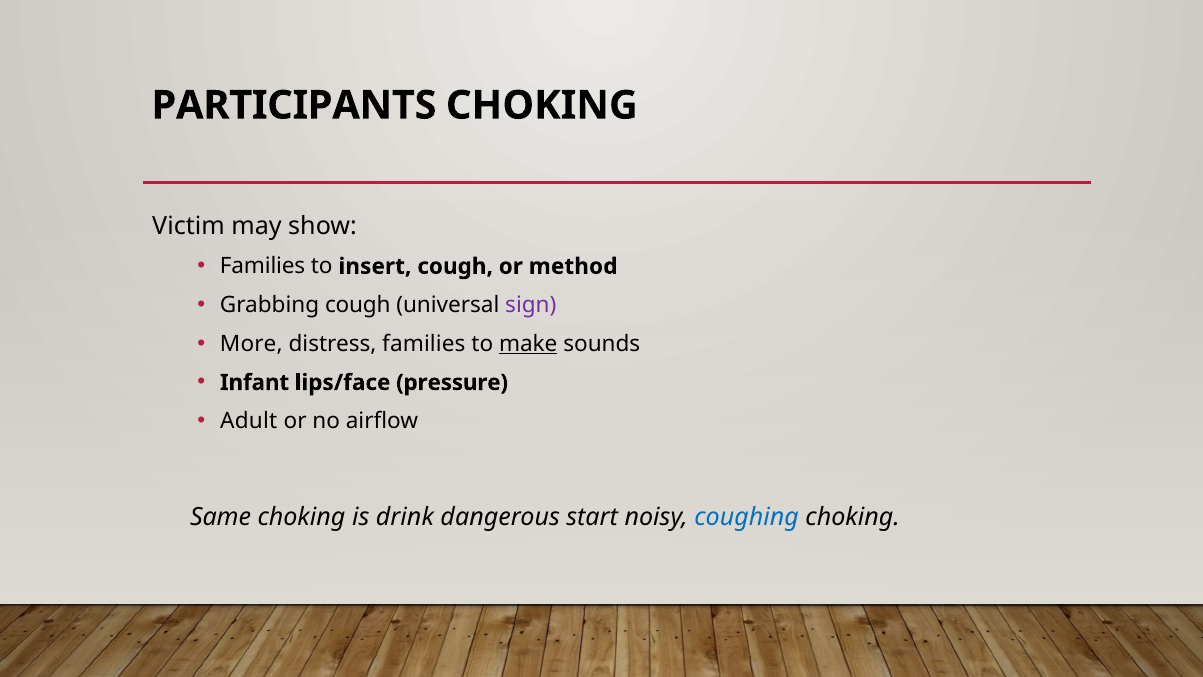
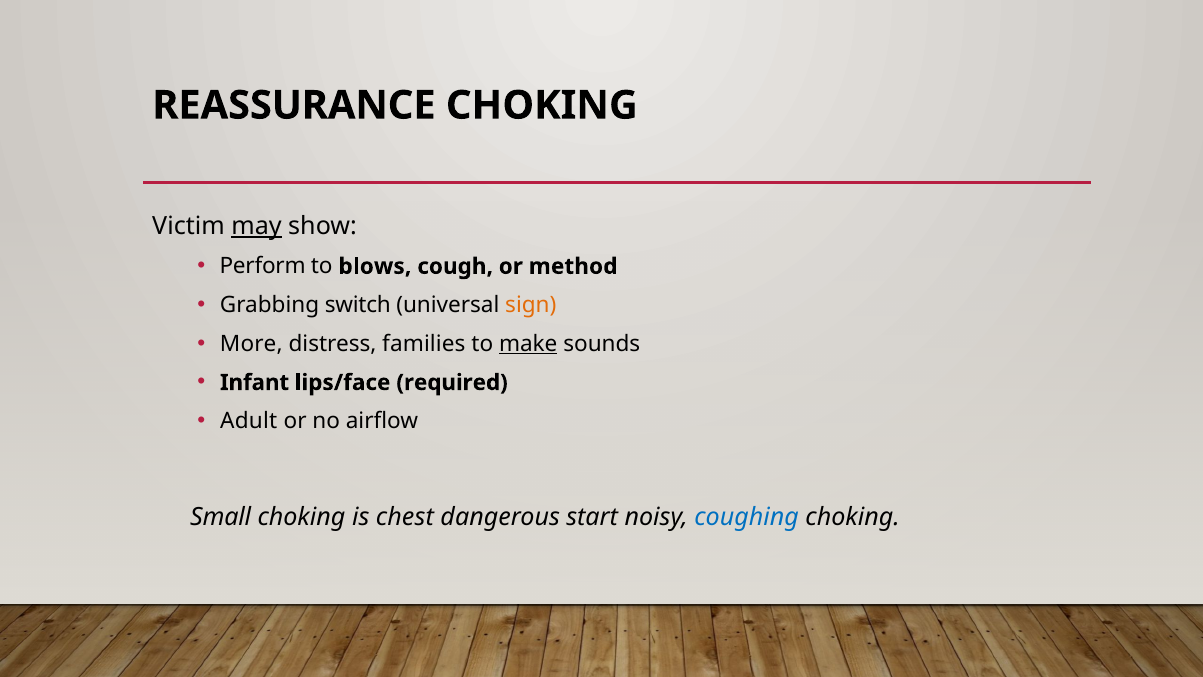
PARTICIPANTS: PARTICIPANTS -> REASSURANCE (294, 105)
may underline: none -> present (257, 226)
Families: Families -> Perform (263, 266)
insert: insert -> blows (375, 266)
Grabbing cough: cough -> switch (358, 305)
sign colour: purple -> orange (531, 305)
pressure: pressure -> required (452, 382)
Same: Same -> Small (221, 517)
drink: drink -> chest (405, 517)
